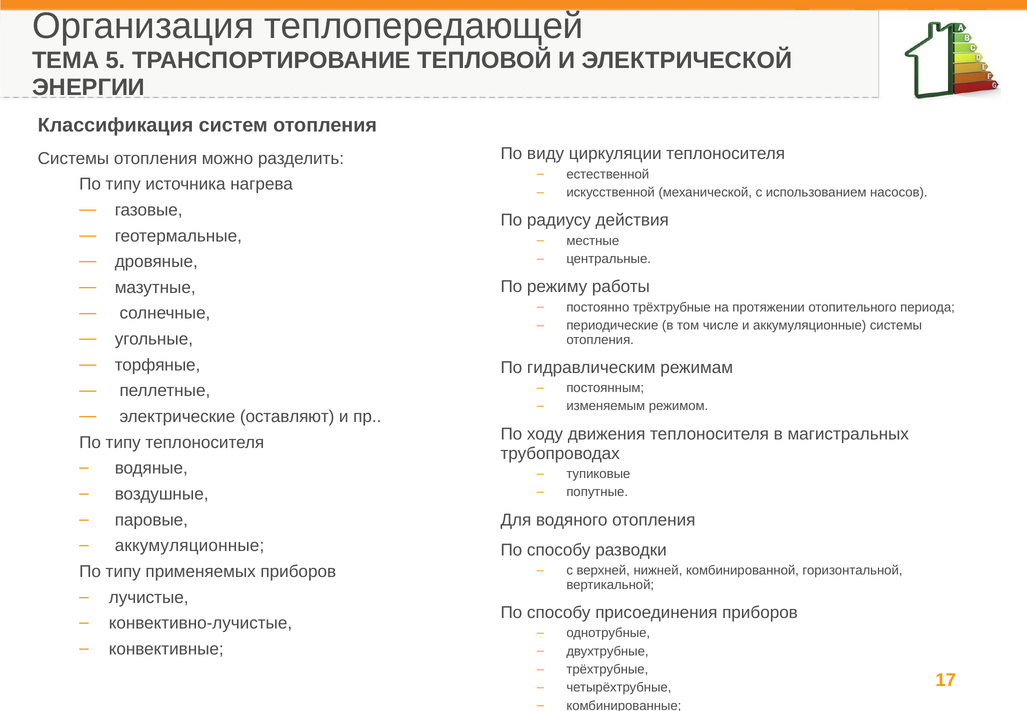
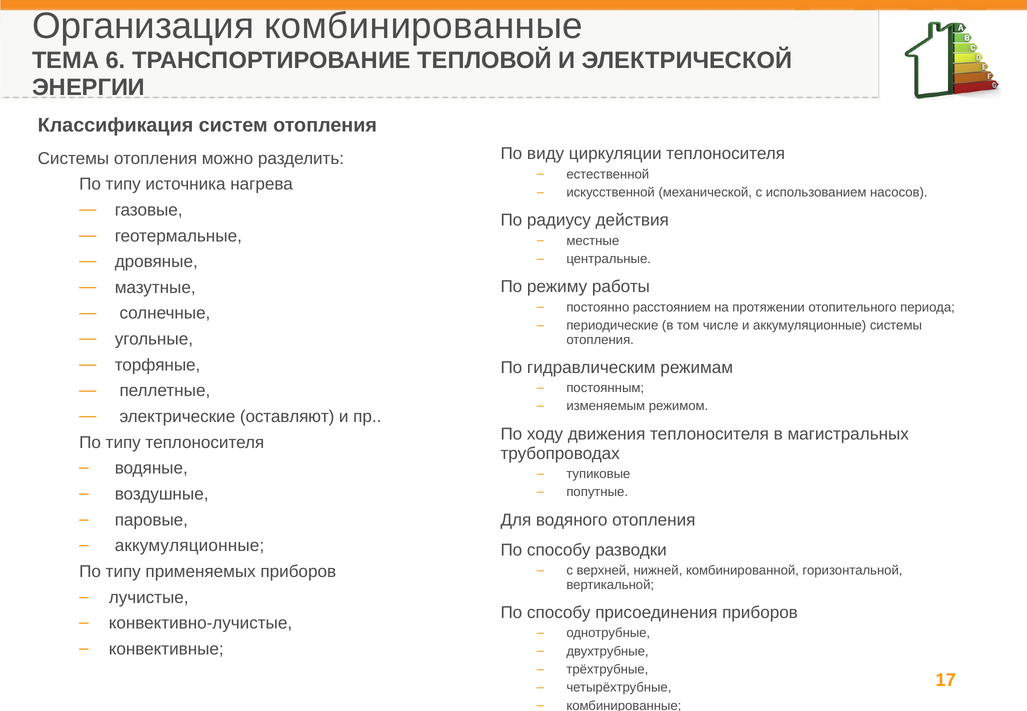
Организация теплопередающей: теплопередающей -> комбинированные (424, 26)
5: 5 -> 6 (116, 60)
постоянно трёхтрубные: трёхтрубные -> расстоянием (672, 307)
